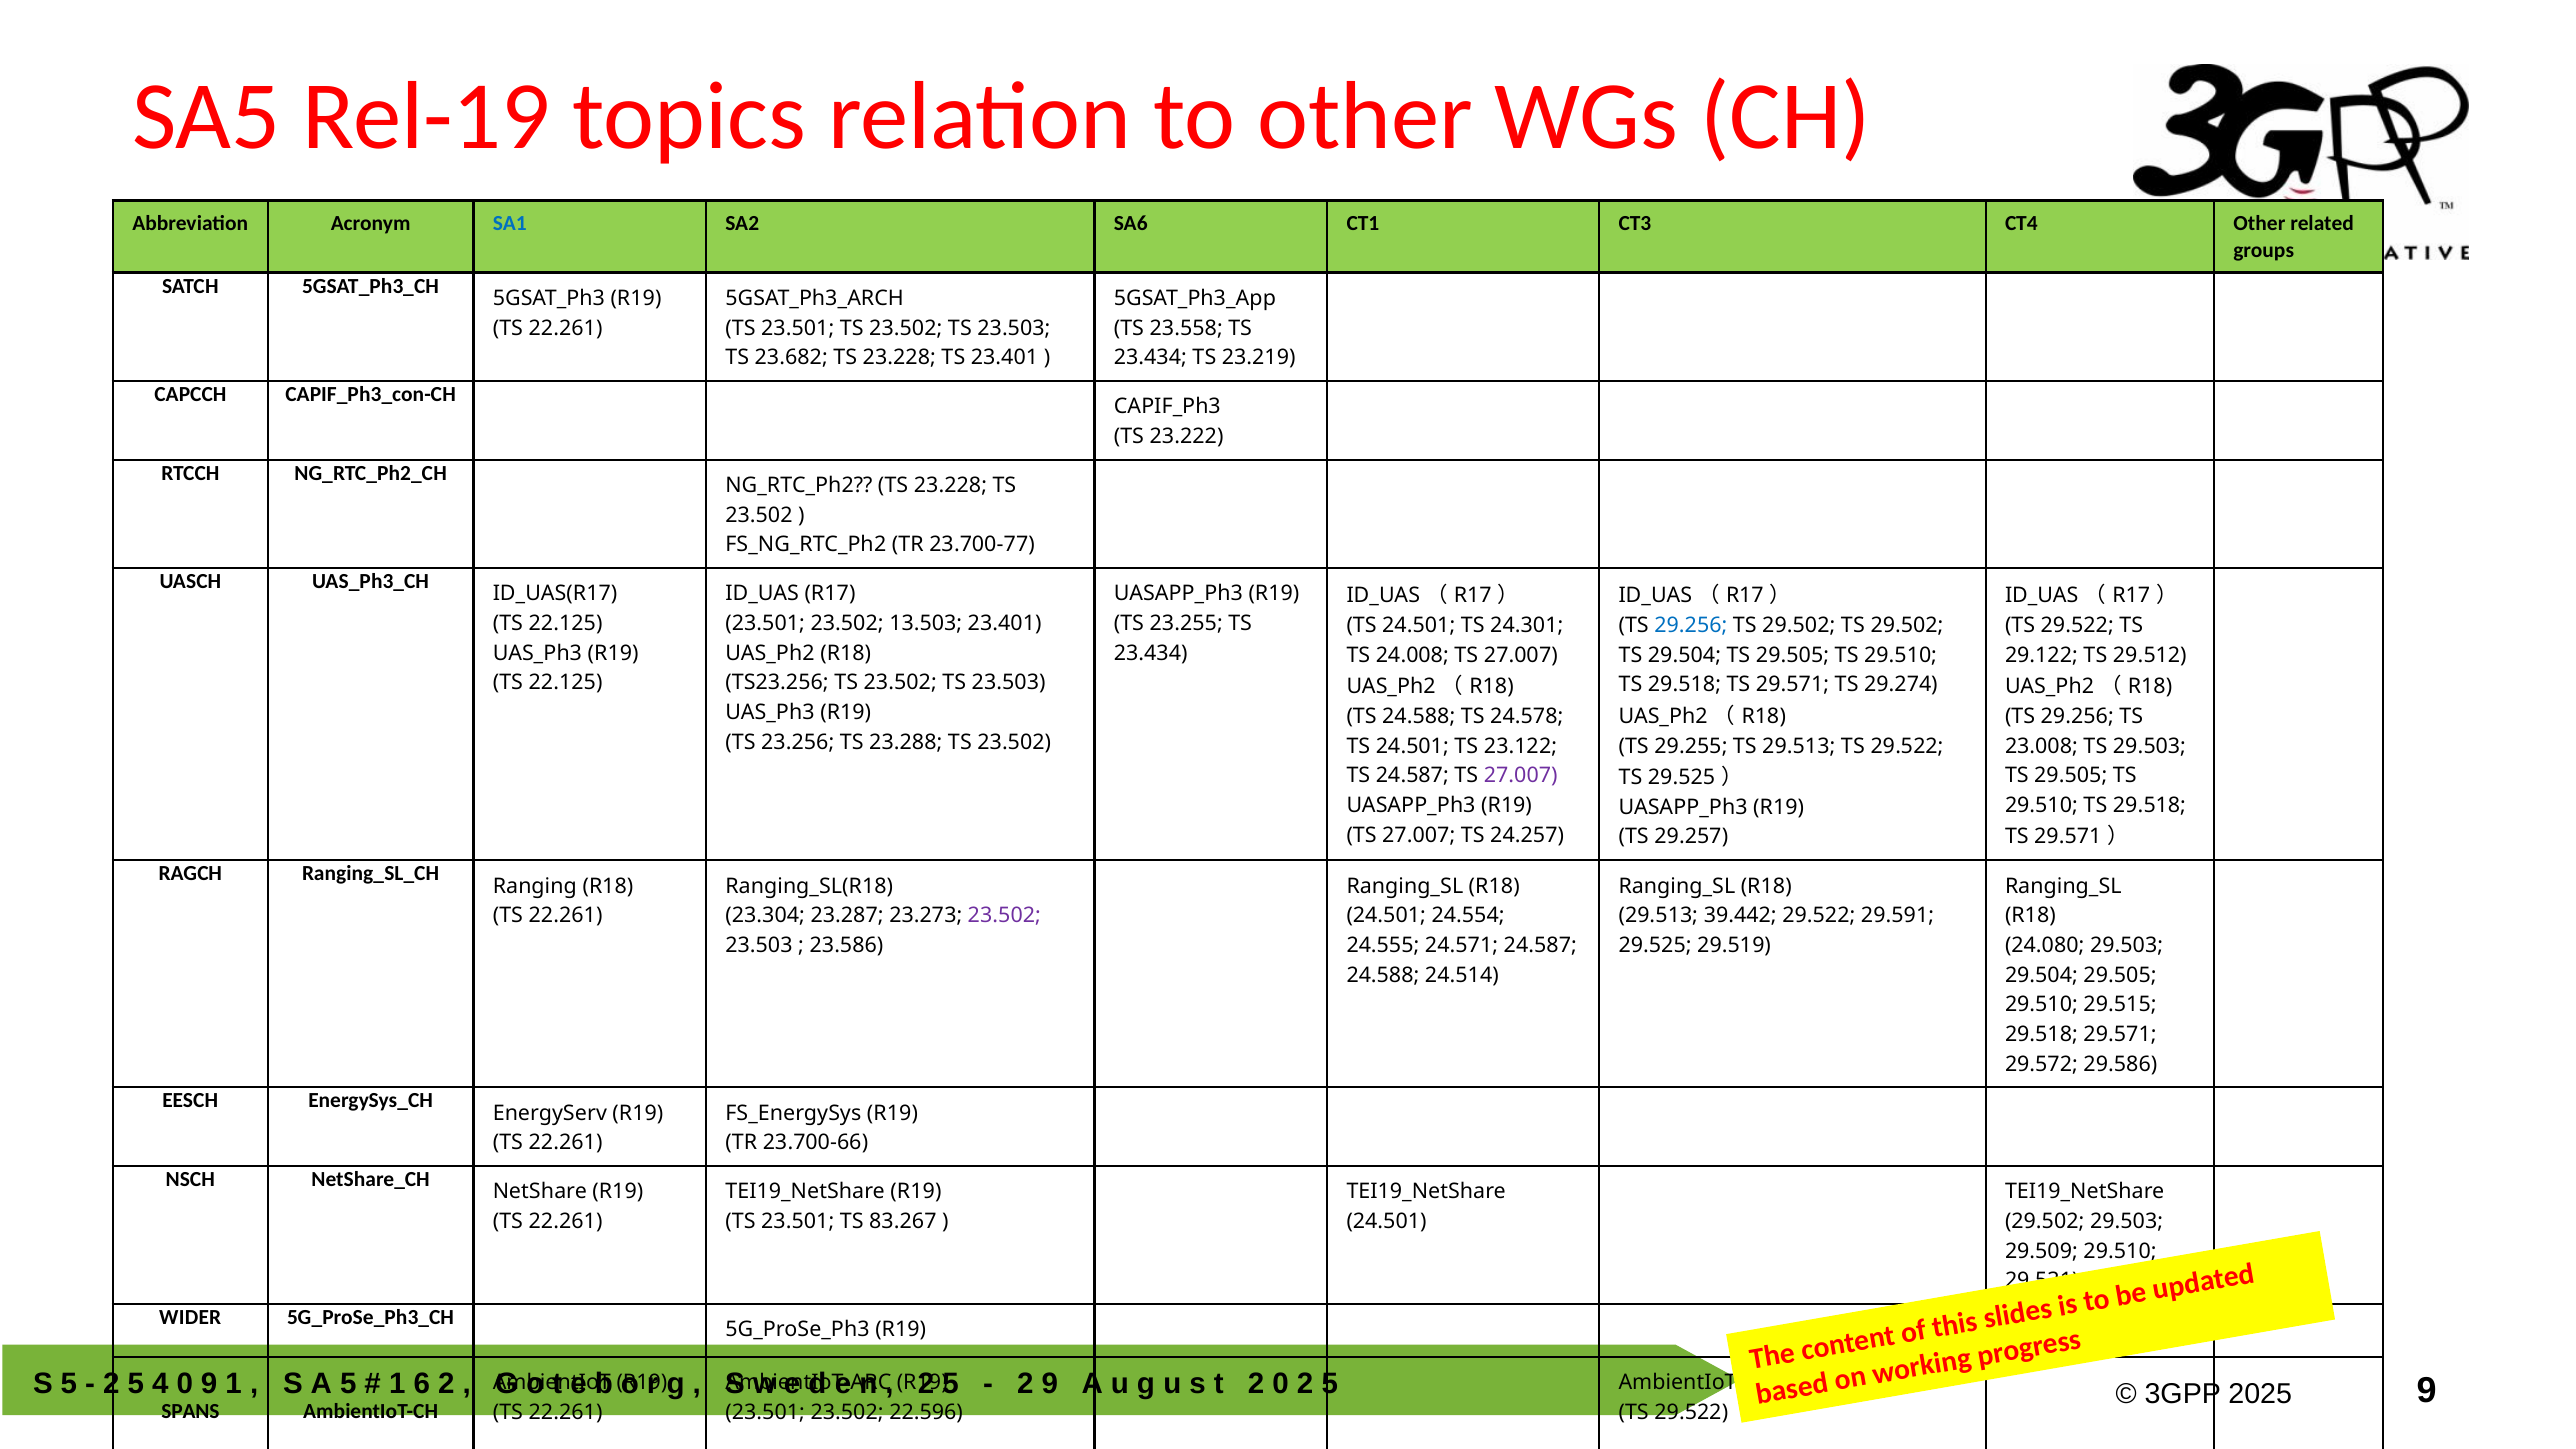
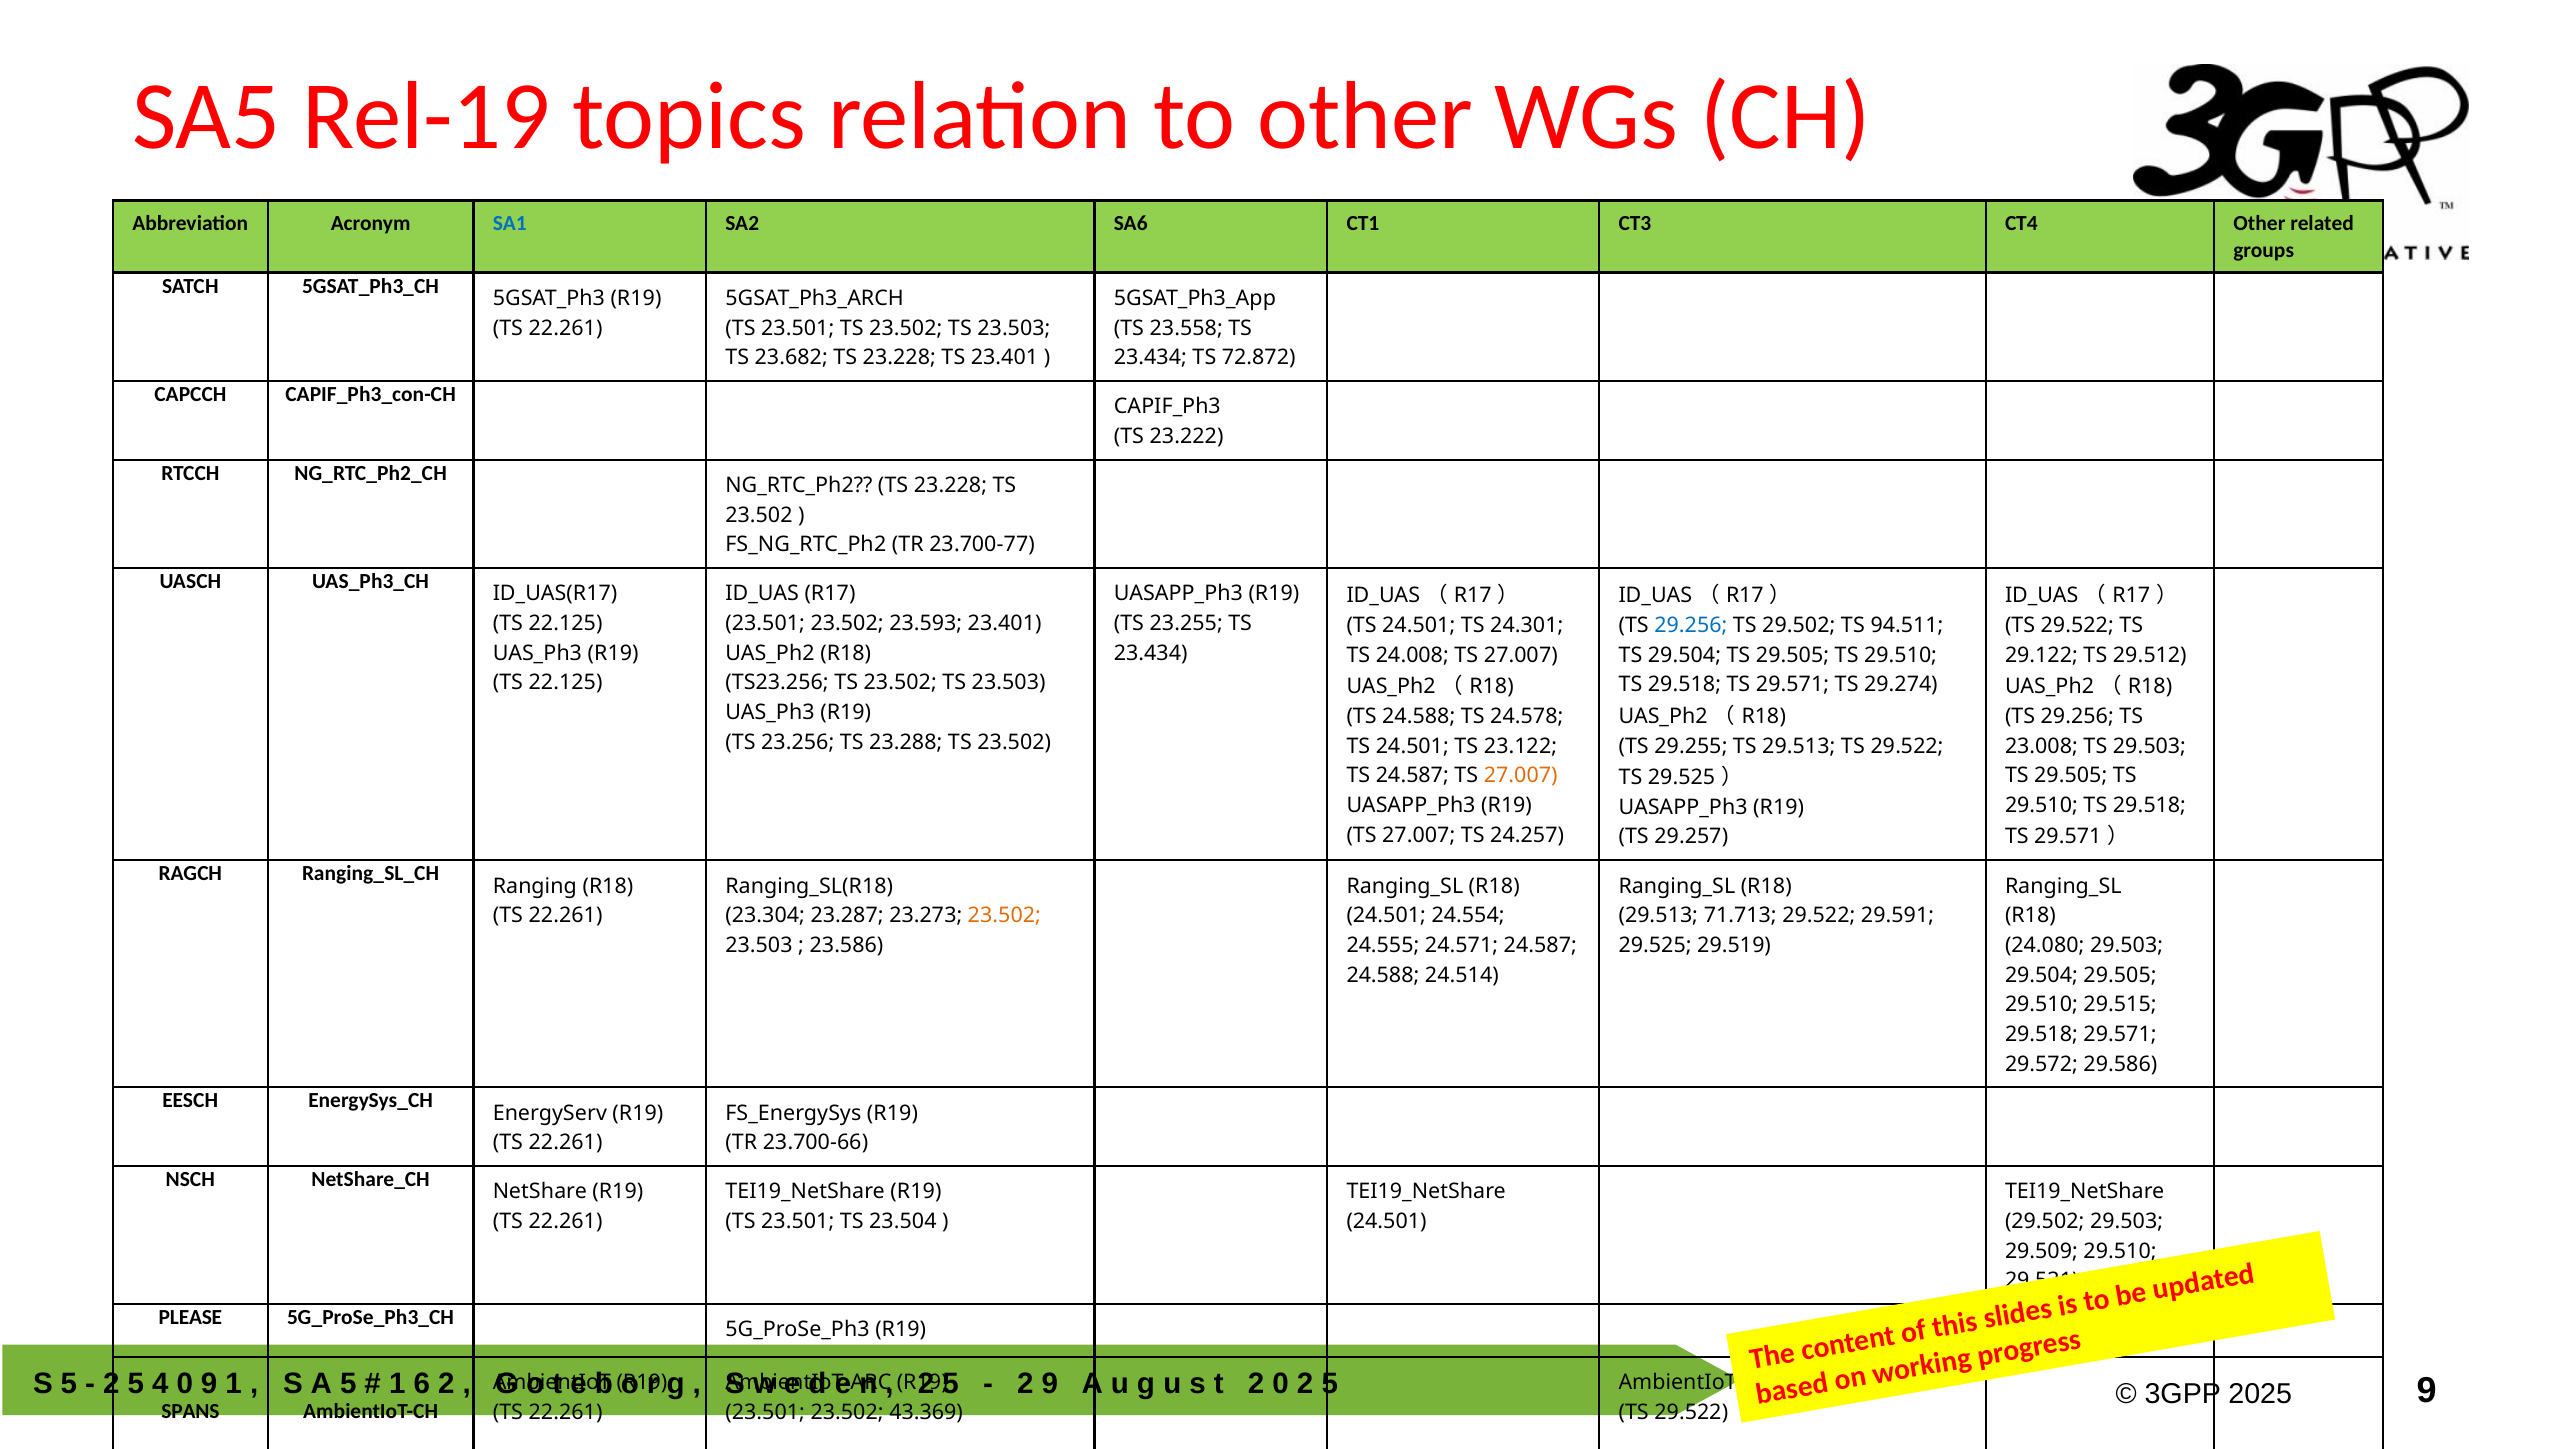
23.219: 23.219 -> 72.872 (1259, 358)
13.503: 13.503 -> 23.593 (926, 624)
29.502 TS 29.502: 29.502 -> 94.511 (1907, 625)
27.007 colour: purple -> orange (1521, 776)
23.502 colour: purple -> orange (1004, 916)
39.442: 39.442 -> 71.713 (1740, 916)
83.267: 83.267 -> 23.504 (903, 1221)
WIDER: WIDER -> PLEASE (190, 1318)
22.596: 22.596 -> 43.369 (926, 1412)
